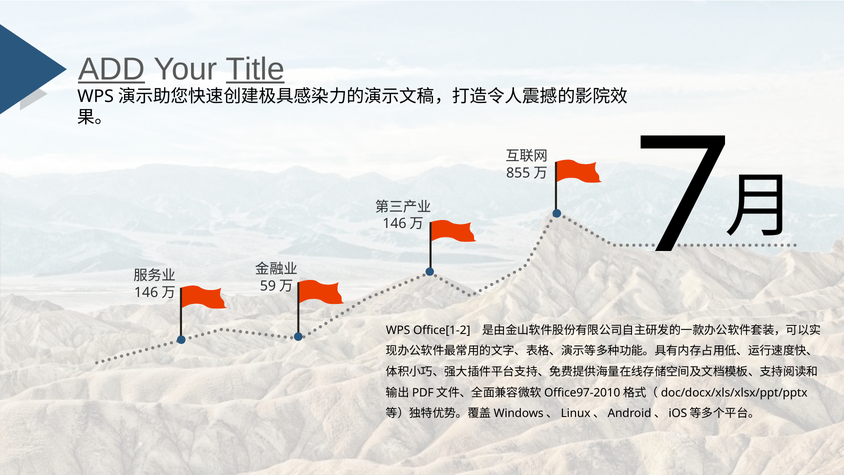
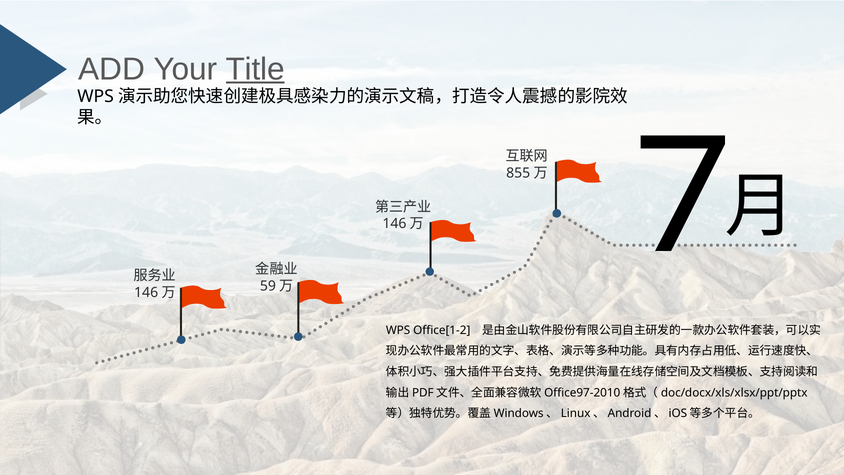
ADD underline: present -> none (112, 69)
